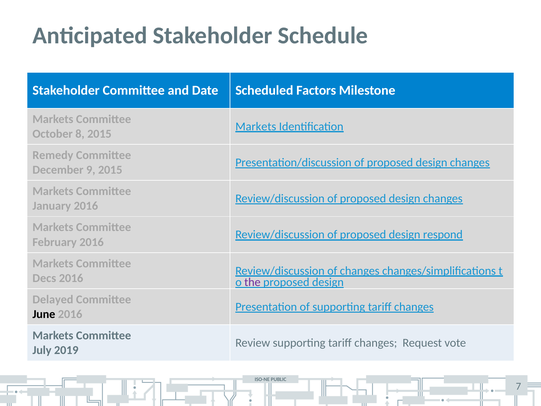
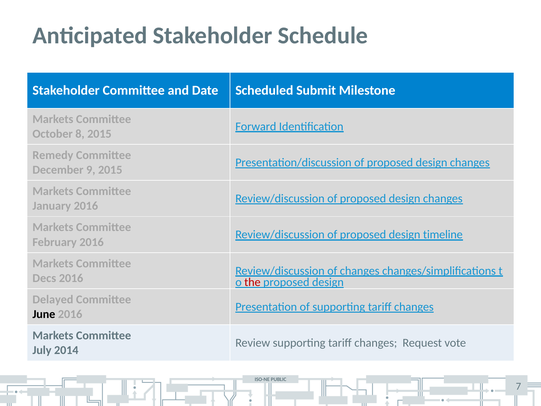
Factors: Factors -> Submit (316, 90)
Markets: Markets -> Forward (256, 126)
respond: respond -> timeline (443, 235)
the colour: purple -> red (252, 282)
2019: 2019 -> 2014 (66, 350)
